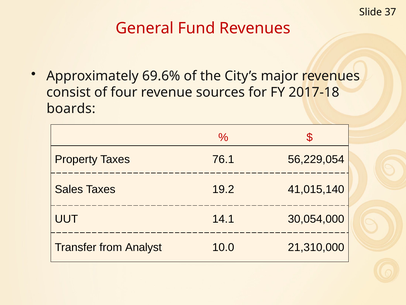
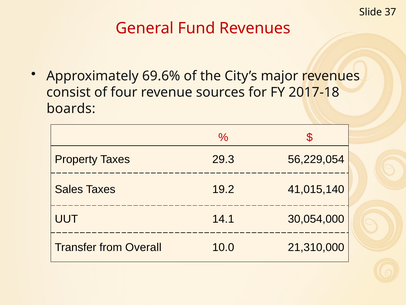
76.1: 76.1 -> 29.3 (223, 159)
Analyst: Analyst -> Overall (143, 247)
